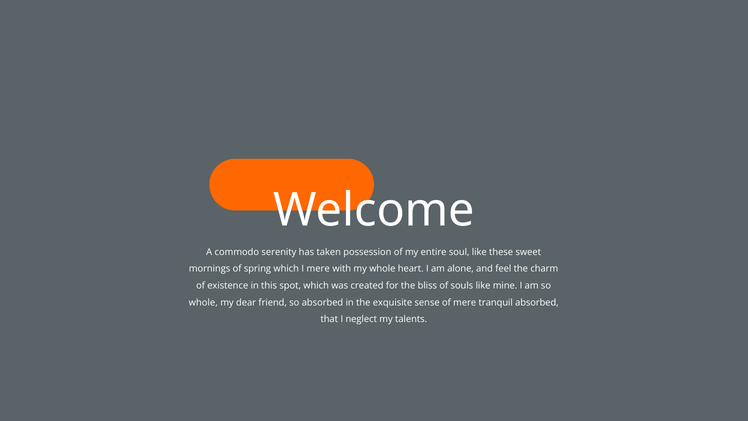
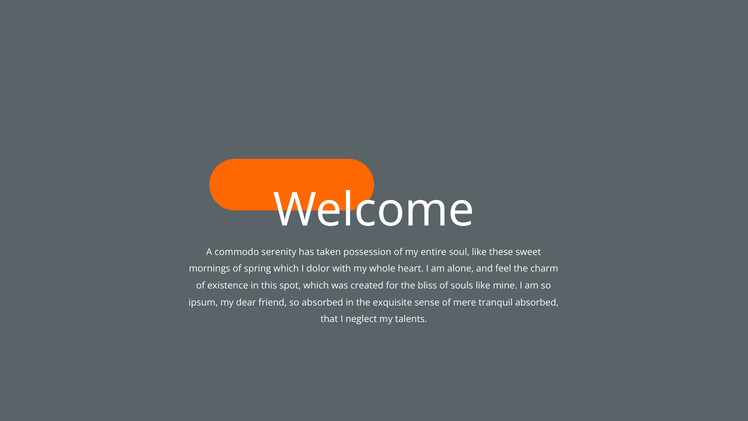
I mere: mere -> dolor (318, 269)
whole: whole -> ipsum (203, 302)
